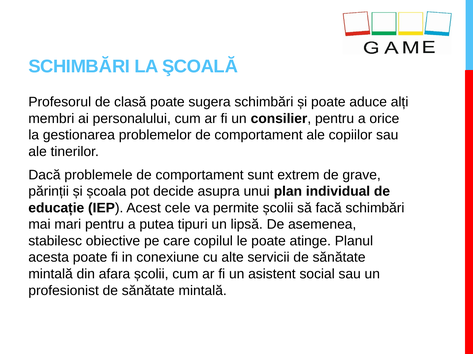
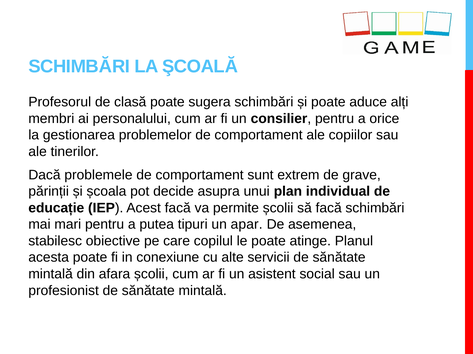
Acest cele: cele -> facă (178, 208)
lipsă: lipsă -> apar (247, 225)
